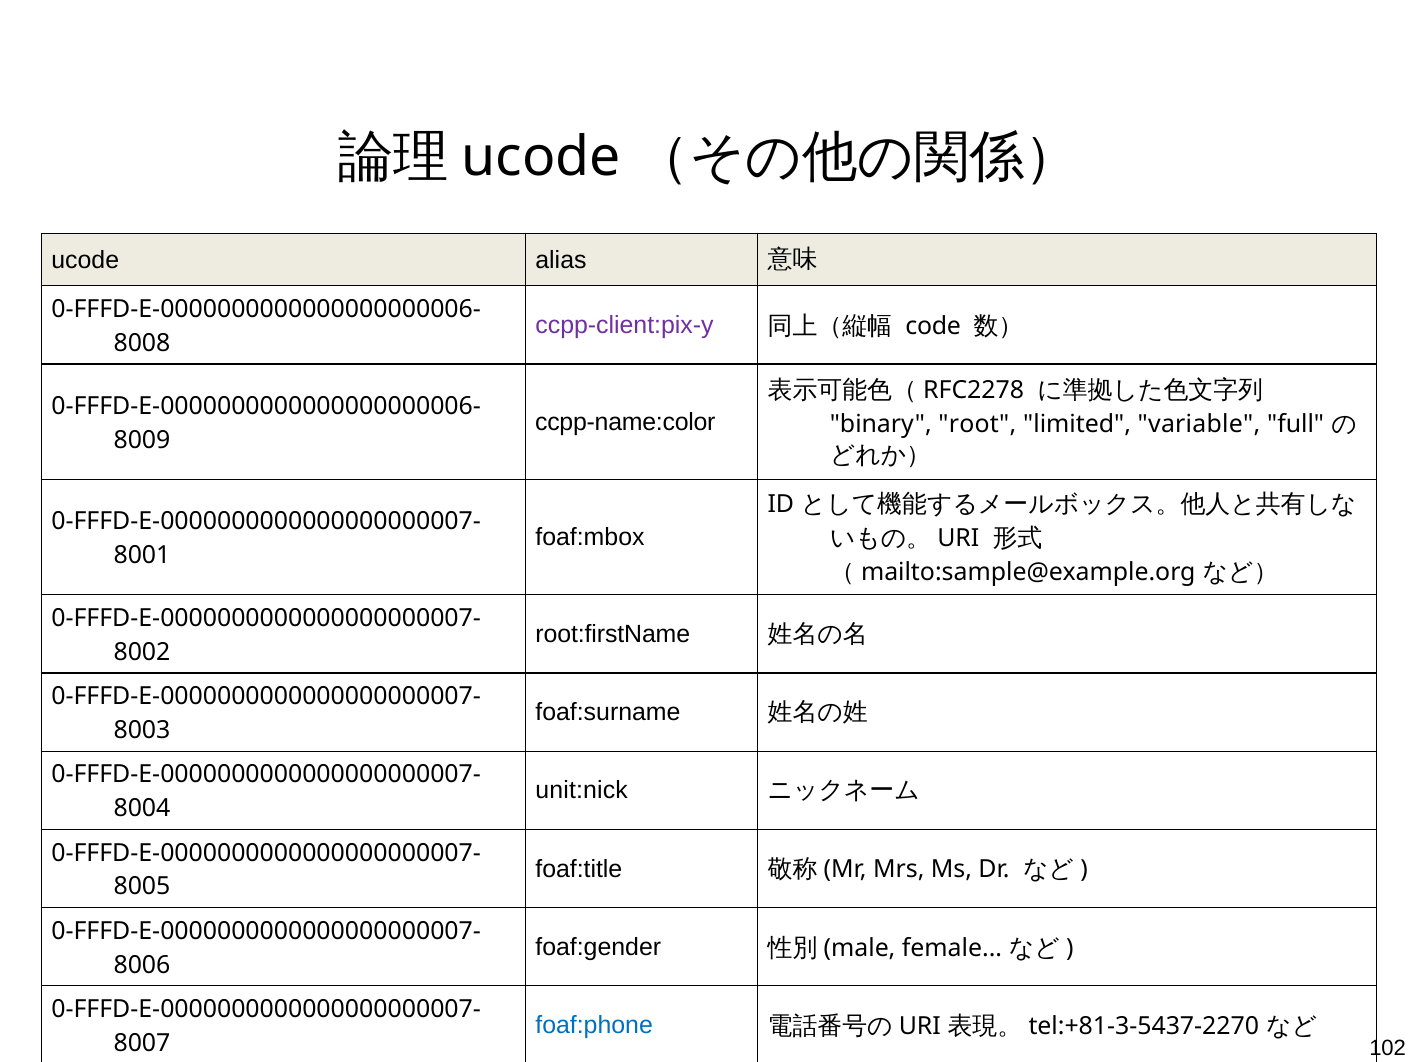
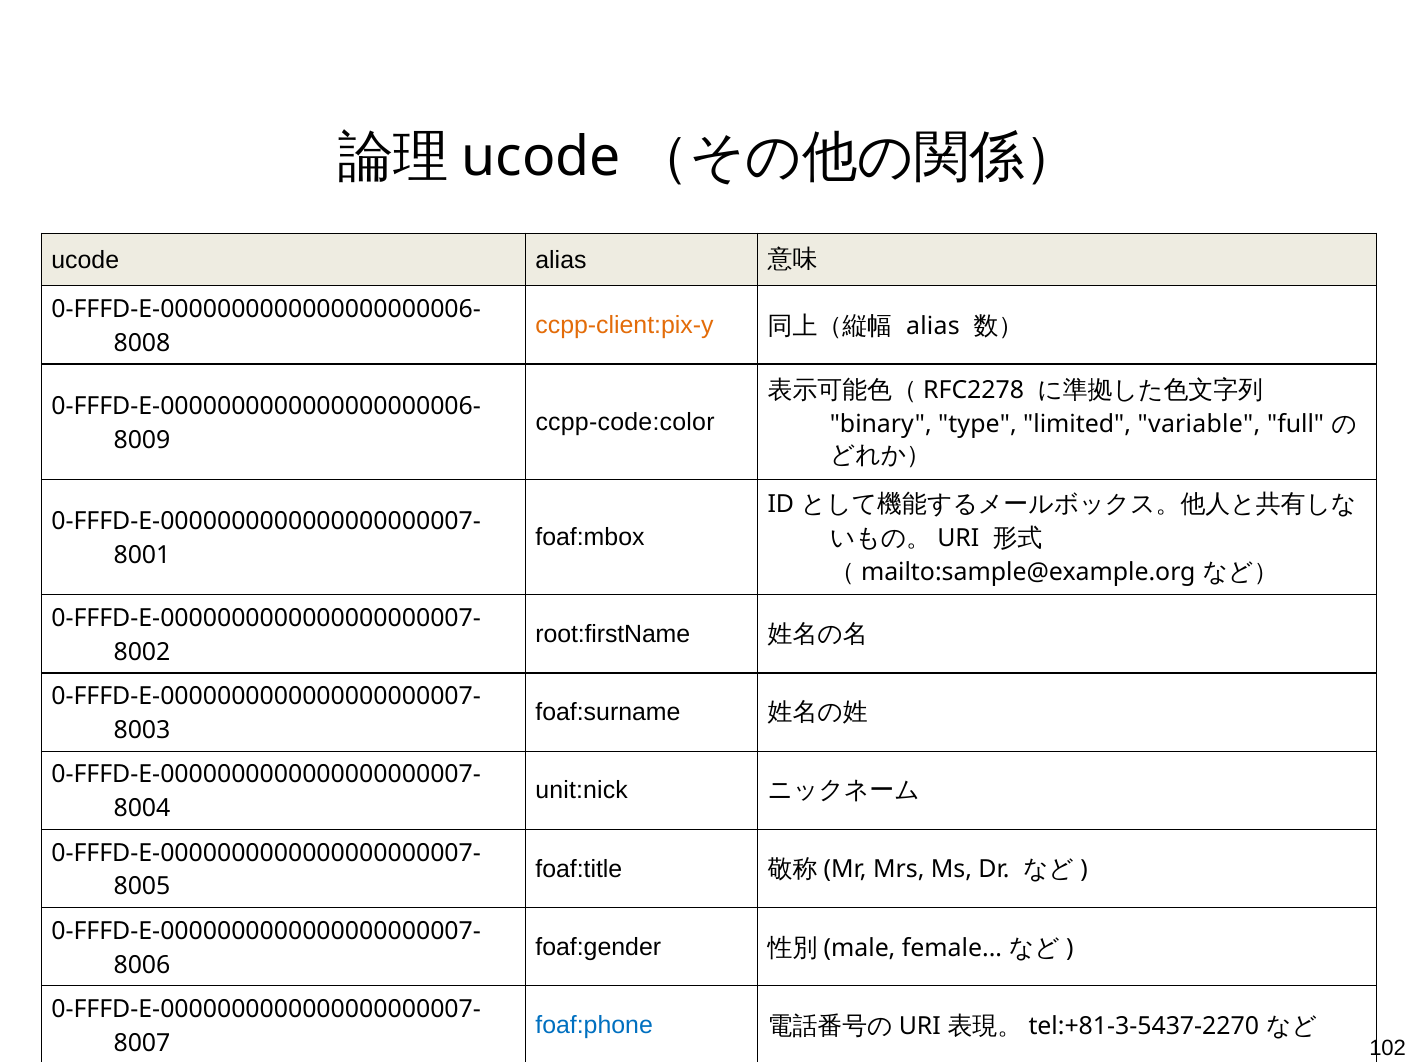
ccpp-client:pix-y colour: purple -> orange (625, 325)
code: code -> alias (933, 326)
ccpp-name:color: ccpp-name:color -> ccpp-code:color (625, 422)
root: root -> type (977, 424)
